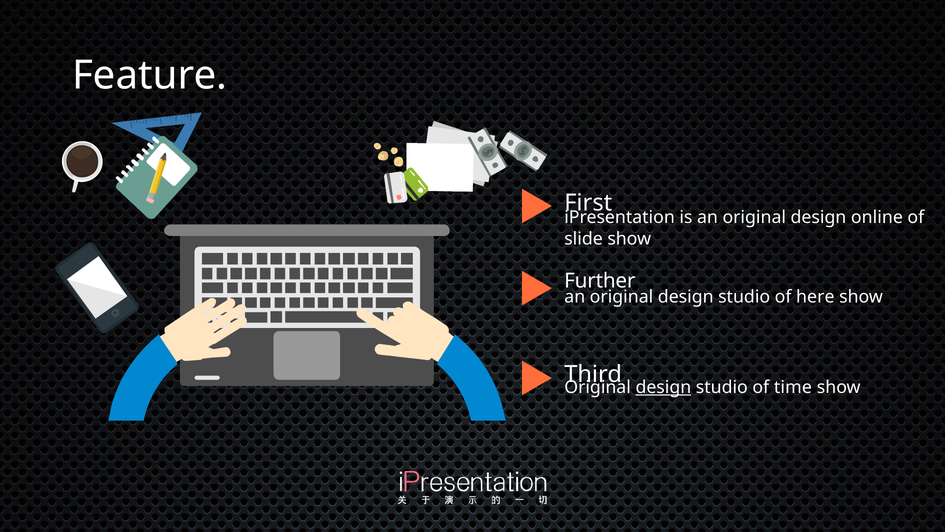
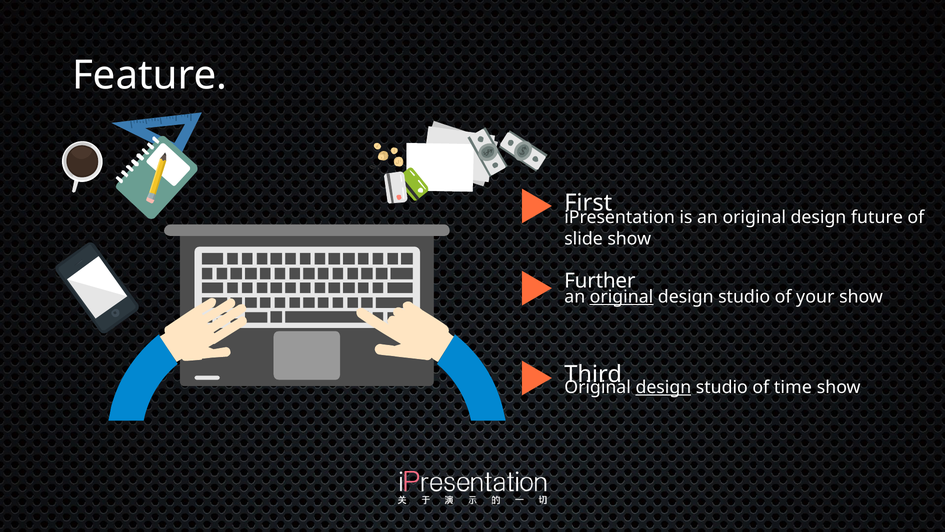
online: online -> future (877, 217)
original underline: none -> present (622, 296)
here: here -> your (815, 296)
